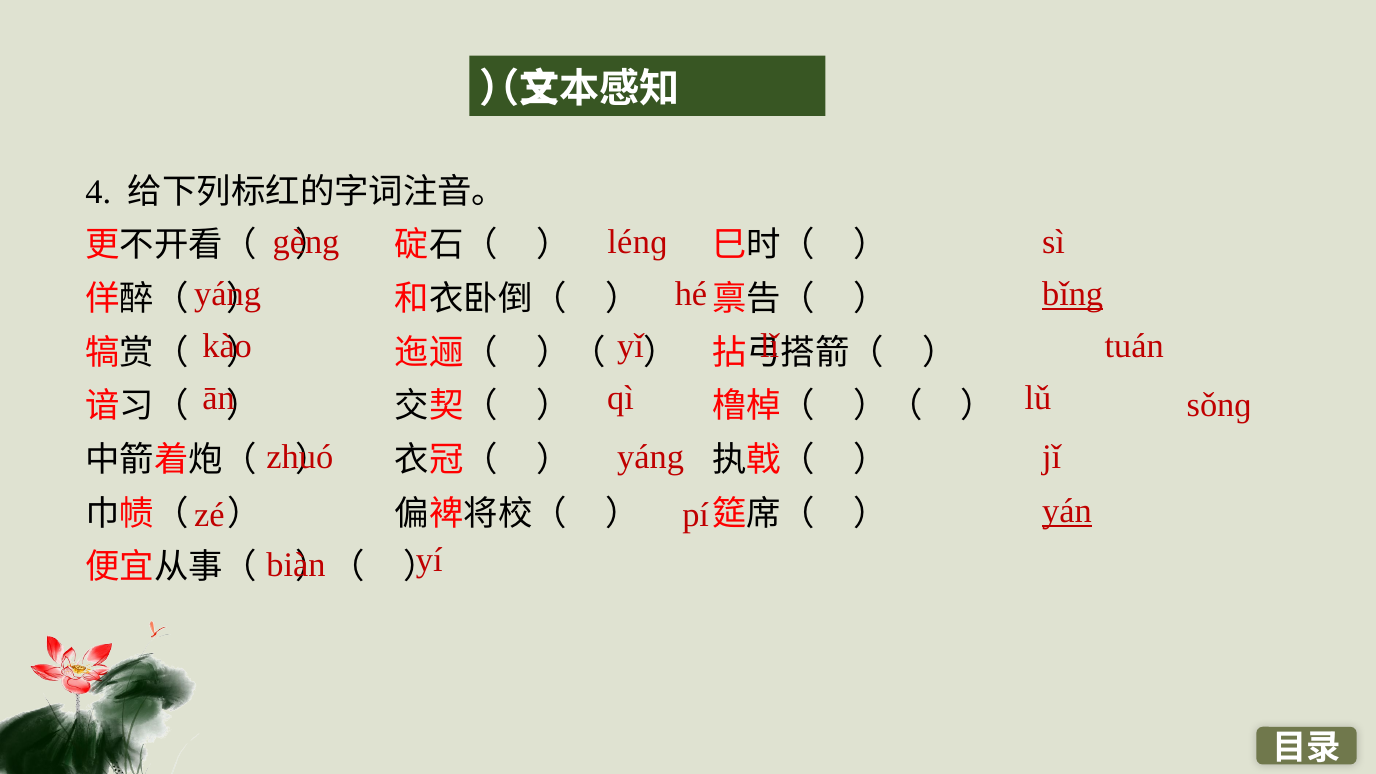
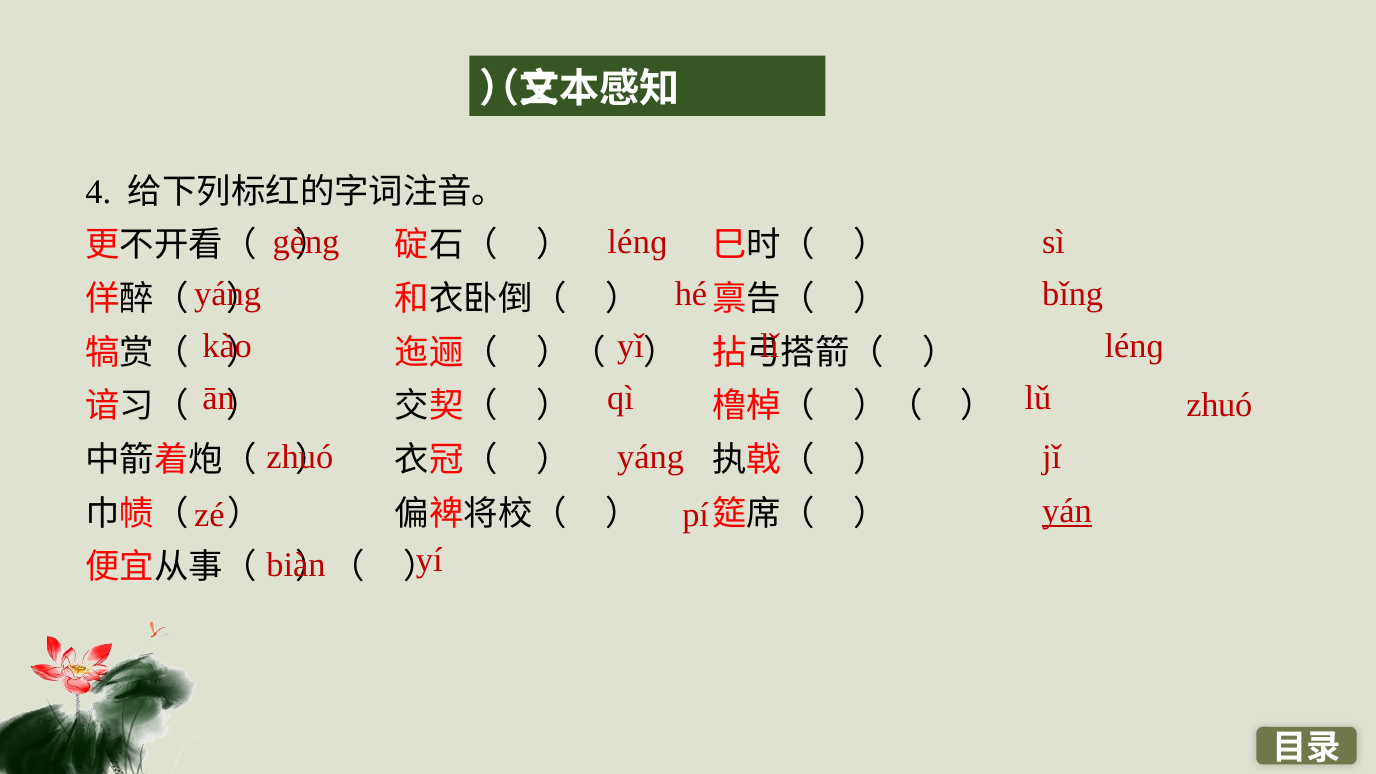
bǐng underline: present -> none (1073, 294)
tuán: tuán -> lénɡ (1134, 346)
lǔ sǒnɡ: sǒnɡ -> zhuó (1219, 405)
